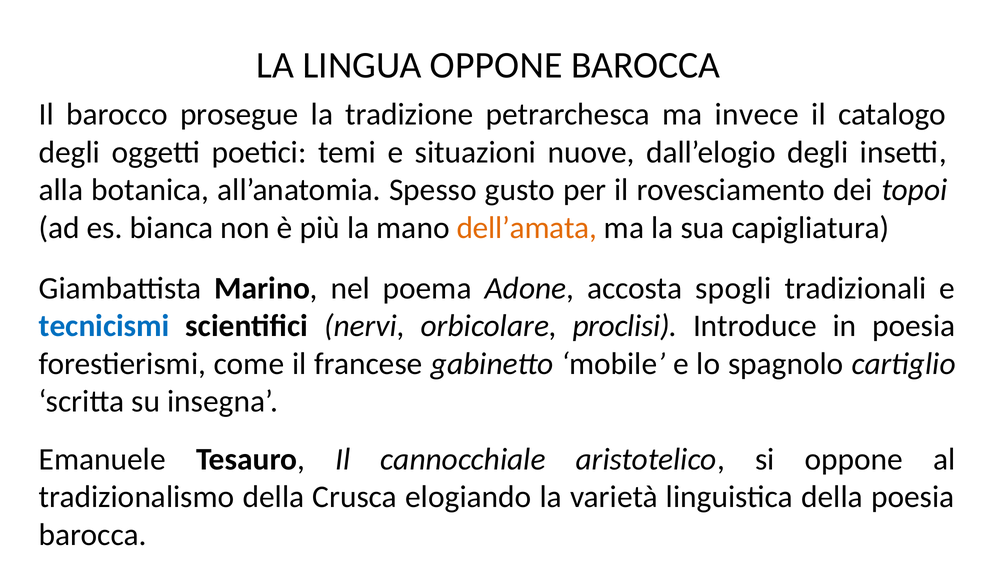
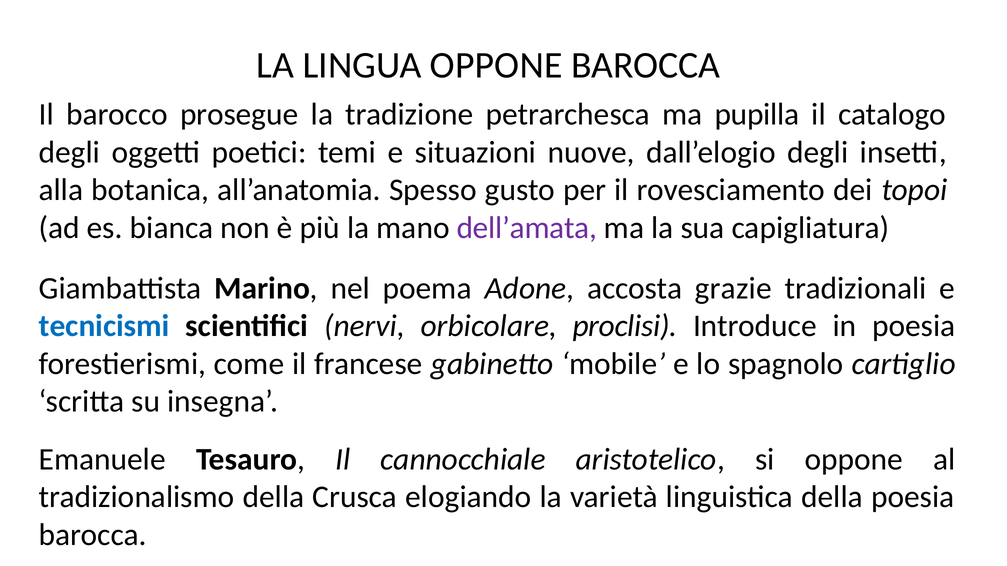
invece: invece -> pupilla (757, 115)
dell’amata colour: orange -> purple (527, 228)
spogli: spogli -> grazie (733, 289)
